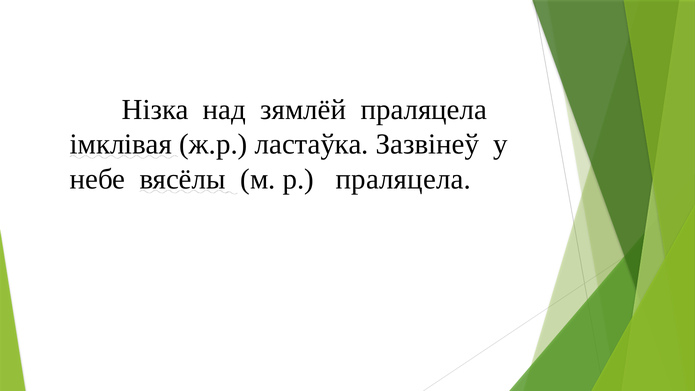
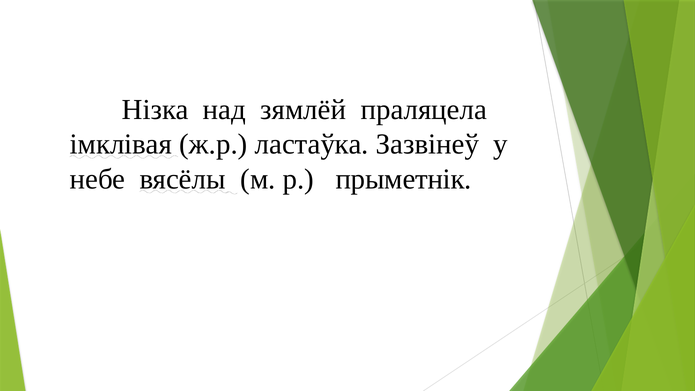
р праляцела: праляцела -> прыметнік (404, 179)
